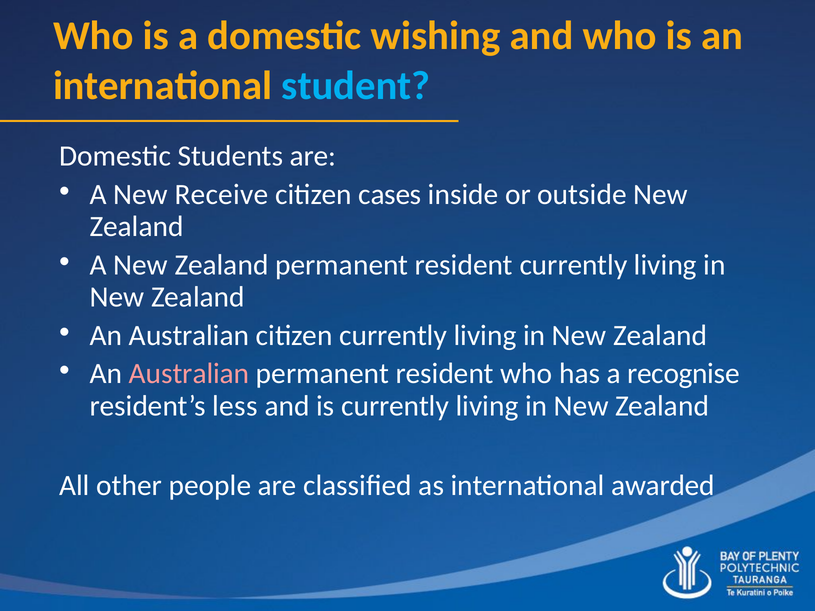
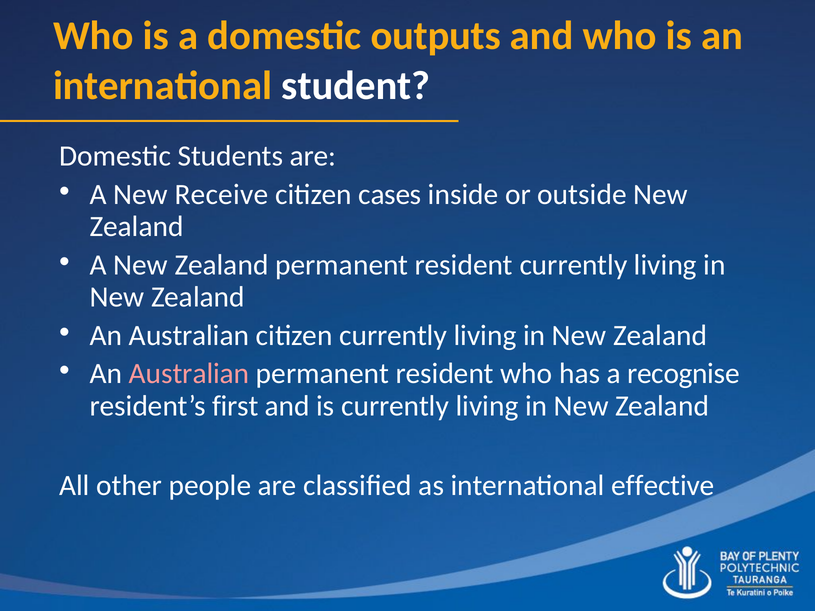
wishing: wishing -> outputs (436, 36)
student colour: light blue -> white (356, 86)
less: less -> first (235, 406)
awarded: awarded -> effective (663, 486)
